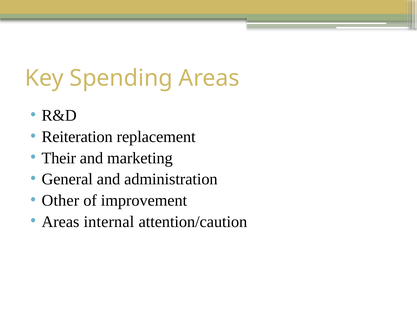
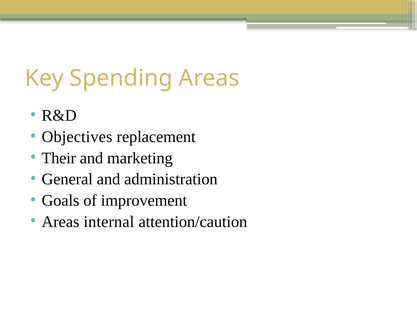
Reiteration: Reiteration -> Objectives (77, 137)
Other: Other -> Goals (60, 200)
